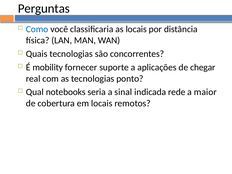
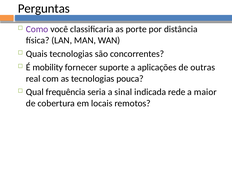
Como colour: blue -> purple (37, 29)
as locais: locais -> porte (136, 29)
chegar: chegar -> outras (203, 67)
ponto: ponto -> pouca (130, 79)
notebooks: notebooks -> frequência (66, 92)
